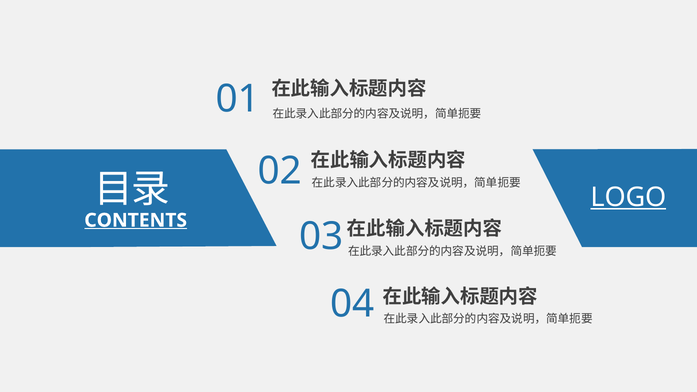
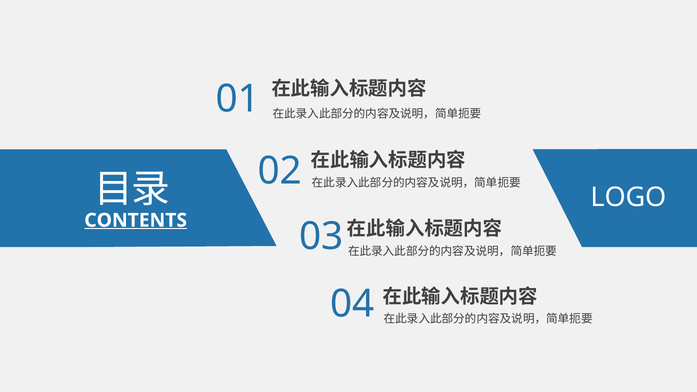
LOGO underline: present -> none (628, 197)
